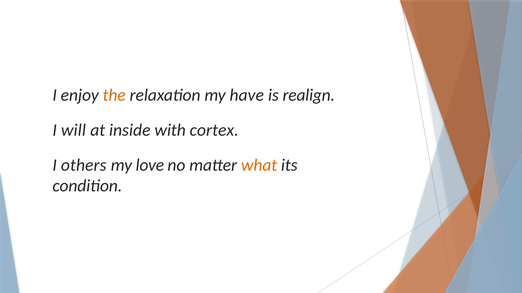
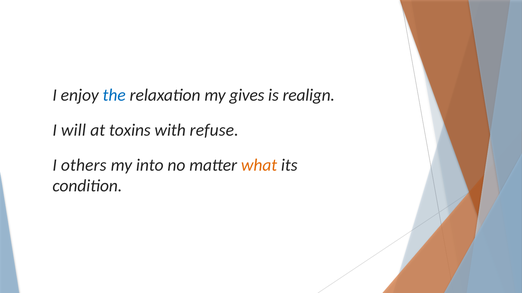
the colour: orange -> blue (114, 95)
have: have -> gives (247, 95)
inside: inside -> toxins (130, 130)
cortex: cortex -> refuse (214, 130)
love: love -> into (150, 165)
